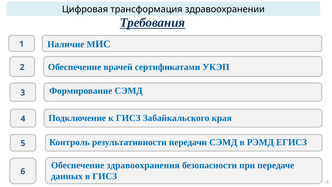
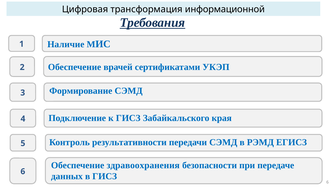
здравоохранении: здравоохранении -> информационной (225, 9)
